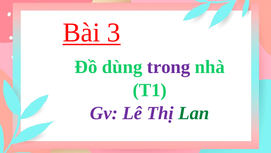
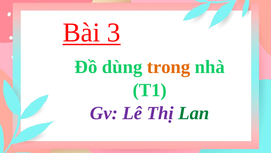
trong colour: purple -> orange (169, 67)
